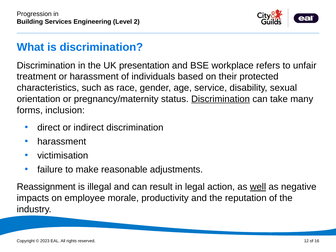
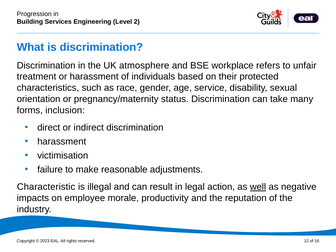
presentation: presentation -> atmosphere (144, 65)
Discrimination underline: present -> none (221, 99)
Reassignment: Reassignment -> Characteristic (46, 187)
